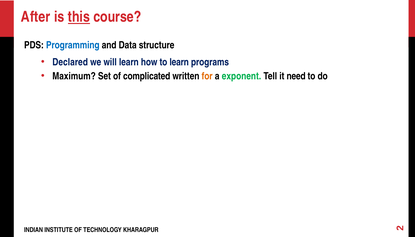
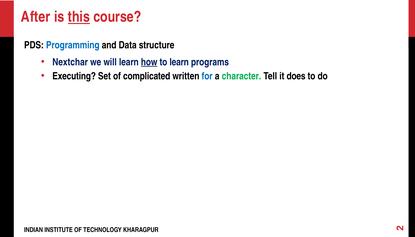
Declared: Declared -> Nextchar (70, 62)
how underline: none -> present (149, 62)
Maximum: Maximum -> Executing (74, 76)
for colour: orange -> blue (207, 76)
exponent: exponent -> character (242, 76)
need: need -> does (296, 76)
